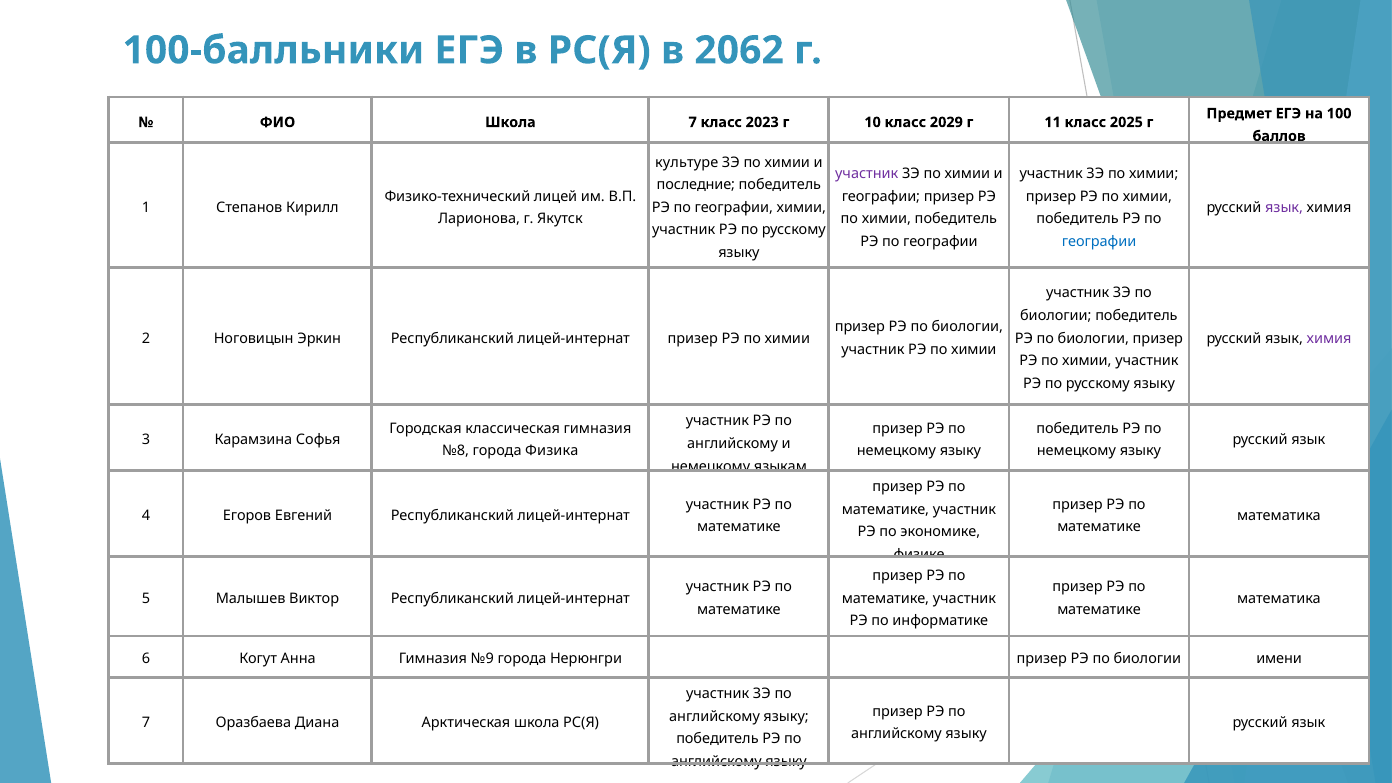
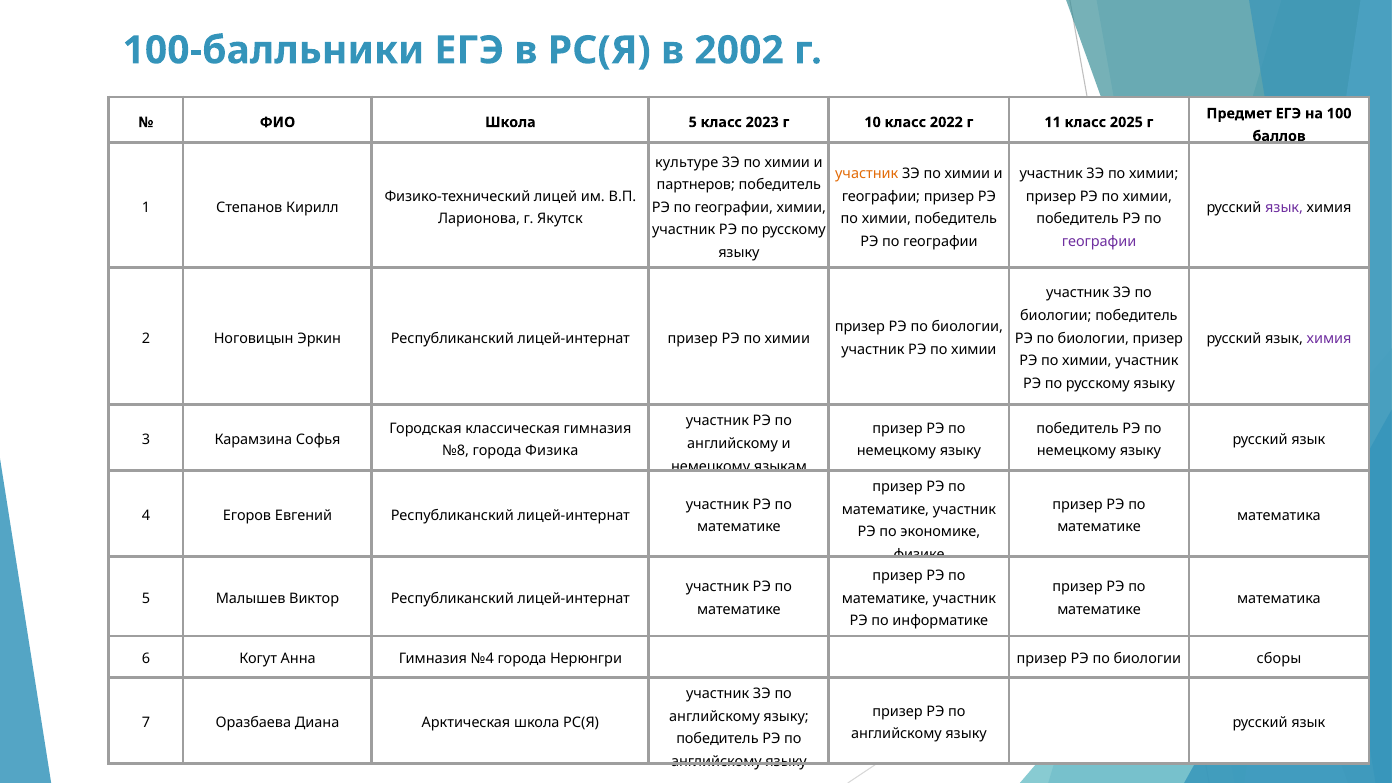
2062: 2062 -> 2002 (739, 50)
Школа 7: 7 -> 5 (693, 122)
2029: 2029 -> 2022 (946, 122)
участник colour: purple -> orange (867, 174)
последние: последние -> партнеров (696, 185)
географии colour: blue -> purple (1099, 241)
№9: №9 -> №4 (482, 659)
имени: имени -> сборы (1279, 659)
